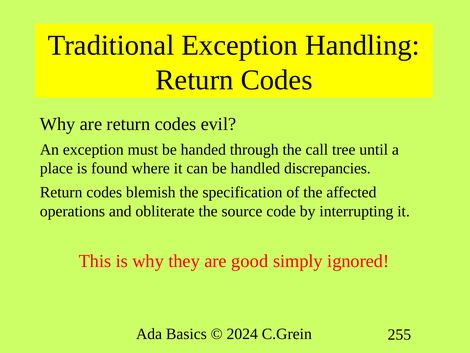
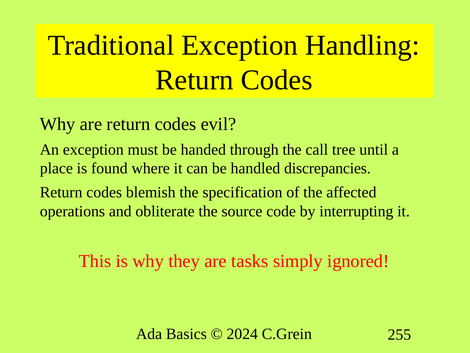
good: good -> tasks (250, 261)
